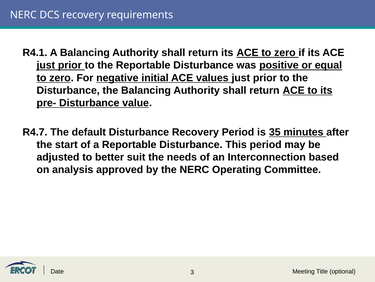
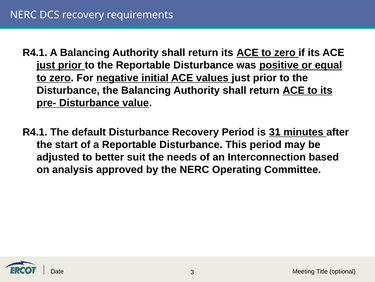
R4.7: R4.7 -> R4.1 (35, 132)
35: 35 -> 31 (275, 132)
